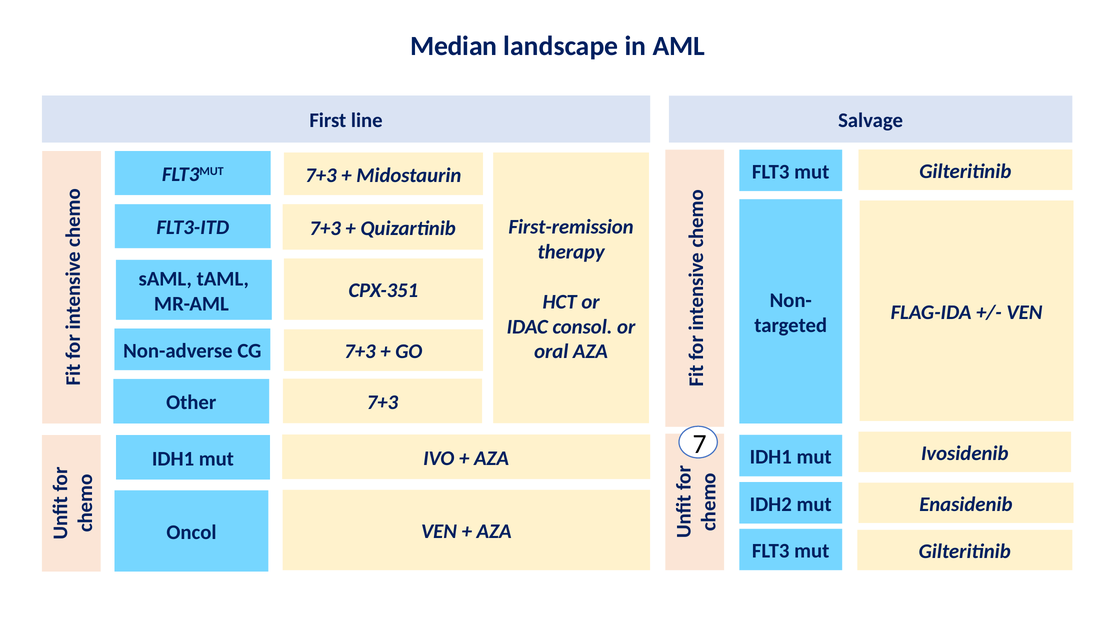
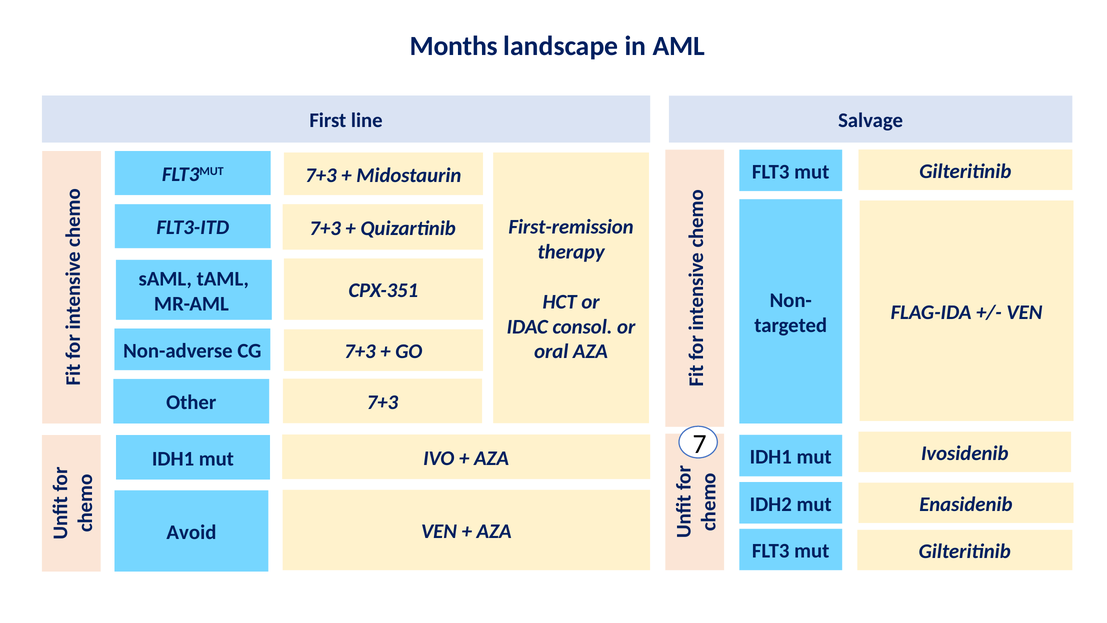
Median: Median -> Months (454, 46)
Oncol: Oncol -> Avoid (191, 532)
